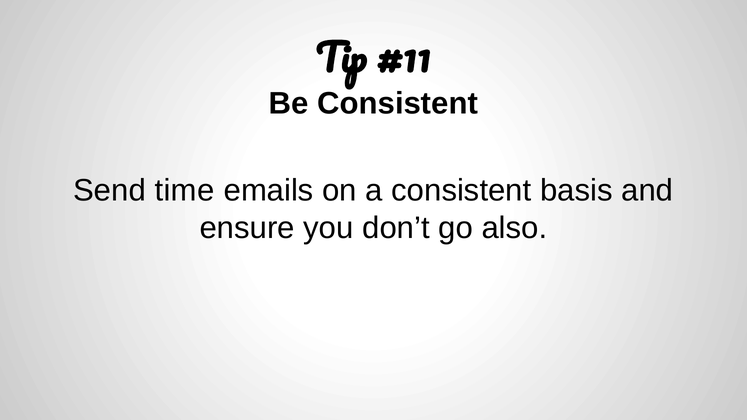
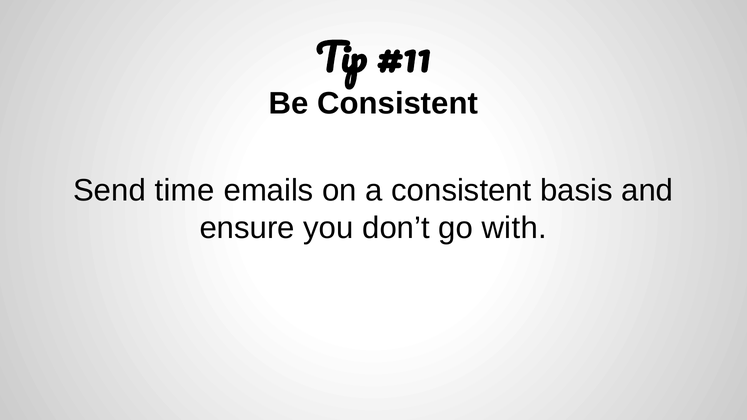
also: also -> with (514, 228)
